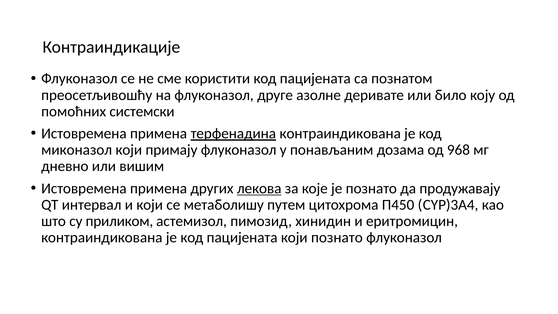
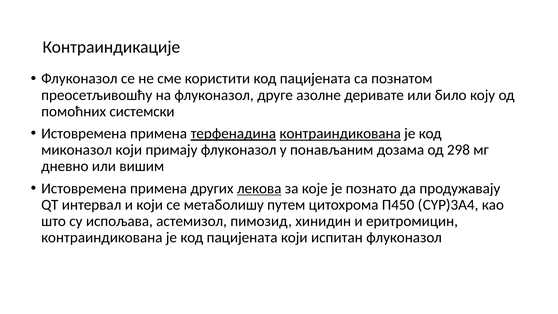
контраиндикована underline: none -> present (340, 134)
968: 968 -> 298 (458, 150)
приликом: приликом -> испољава (119, 221)
који познато: познато -> испитан (337, 237)
